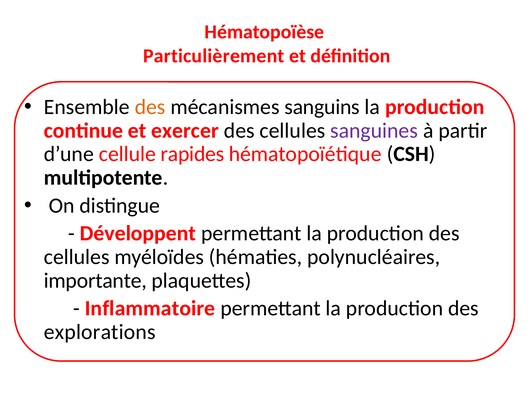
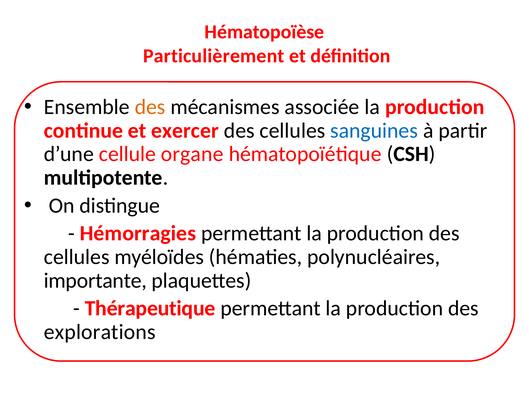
sanguins: sanguins -> associée (322, 107)
sanguines colour: purple -> blue (374, 130)
rapides: rapides -> organe (192, 154)
Développent: Développent -> Hémorragies (138, 233)
Inflammatoire: Inflammatoire -> Thérapeutique (150, 308)
